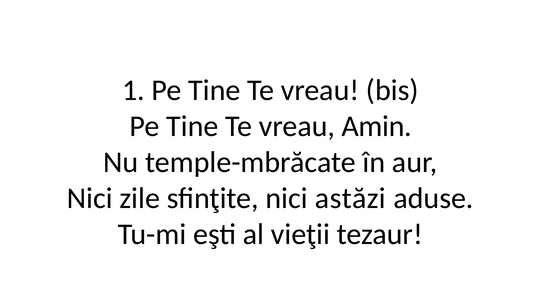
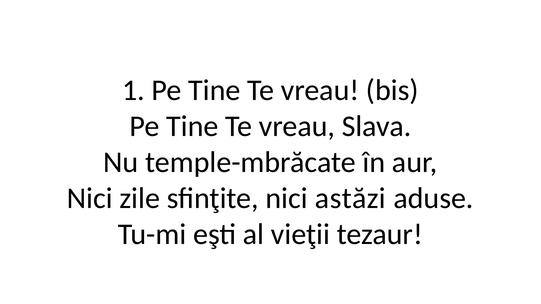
Amin: Amin -> Slava (377, 126)
